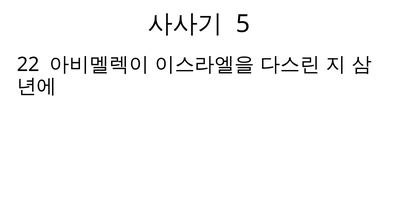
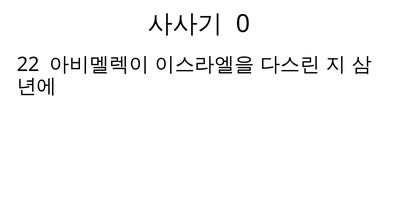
5: 5 -> 0 (243, 24)
